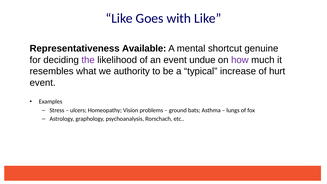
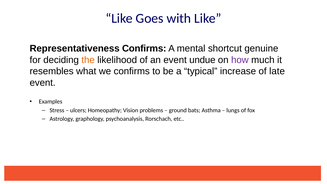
Representativeness Available: Available -> Confirms (144, 48)
the colour: purple -> orange (88, 60)
we authority: authority -> confirms (132, 71)
hurt: hurt -> late (277, 71)
